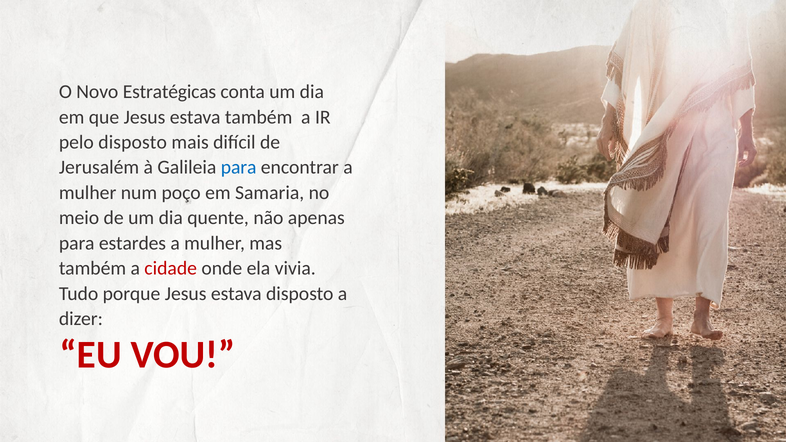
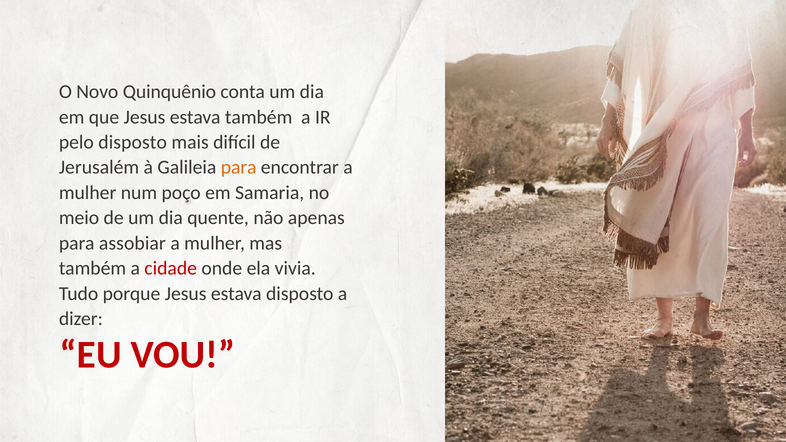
Estratégicas: Estratégicas -> Quinquênio (169, 92)
para colour: blue -> orange (239, 168)
estardes: estardes -> assobiar (132, 243)
